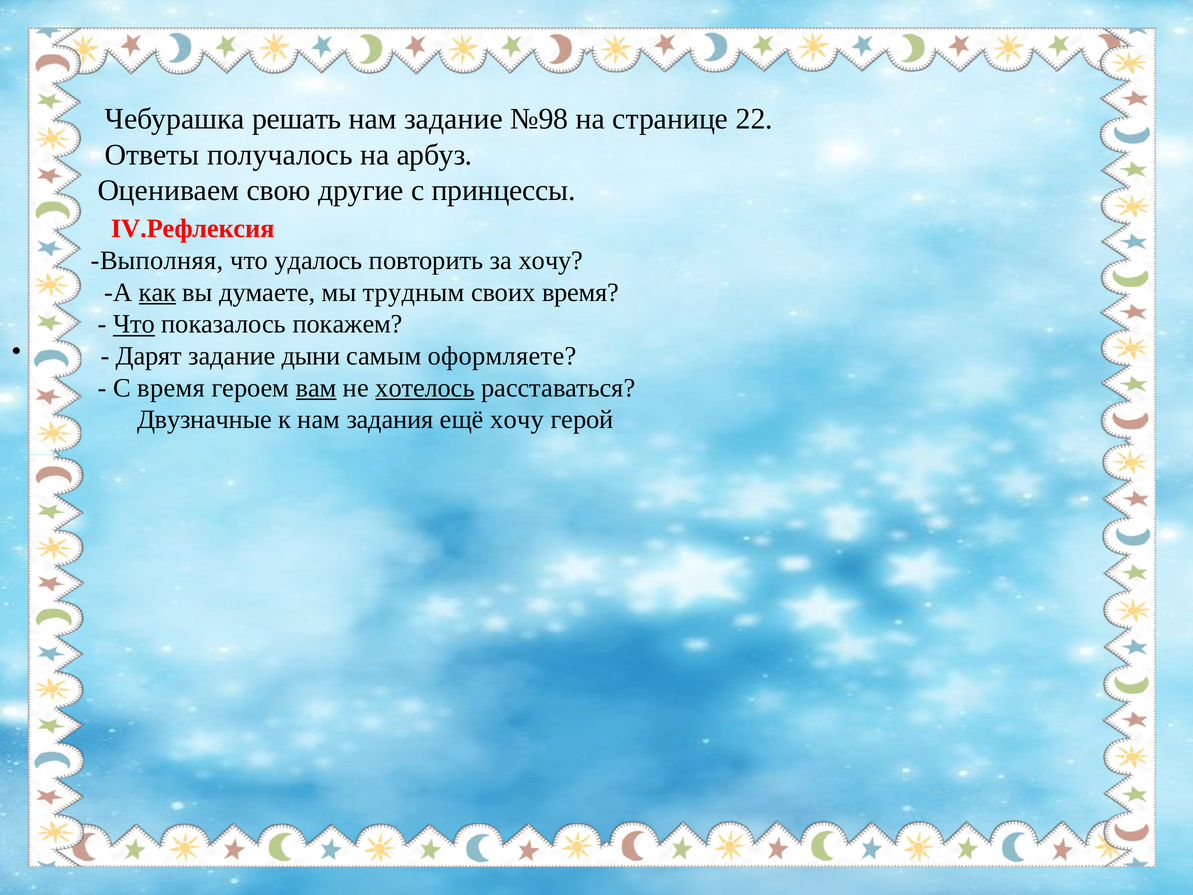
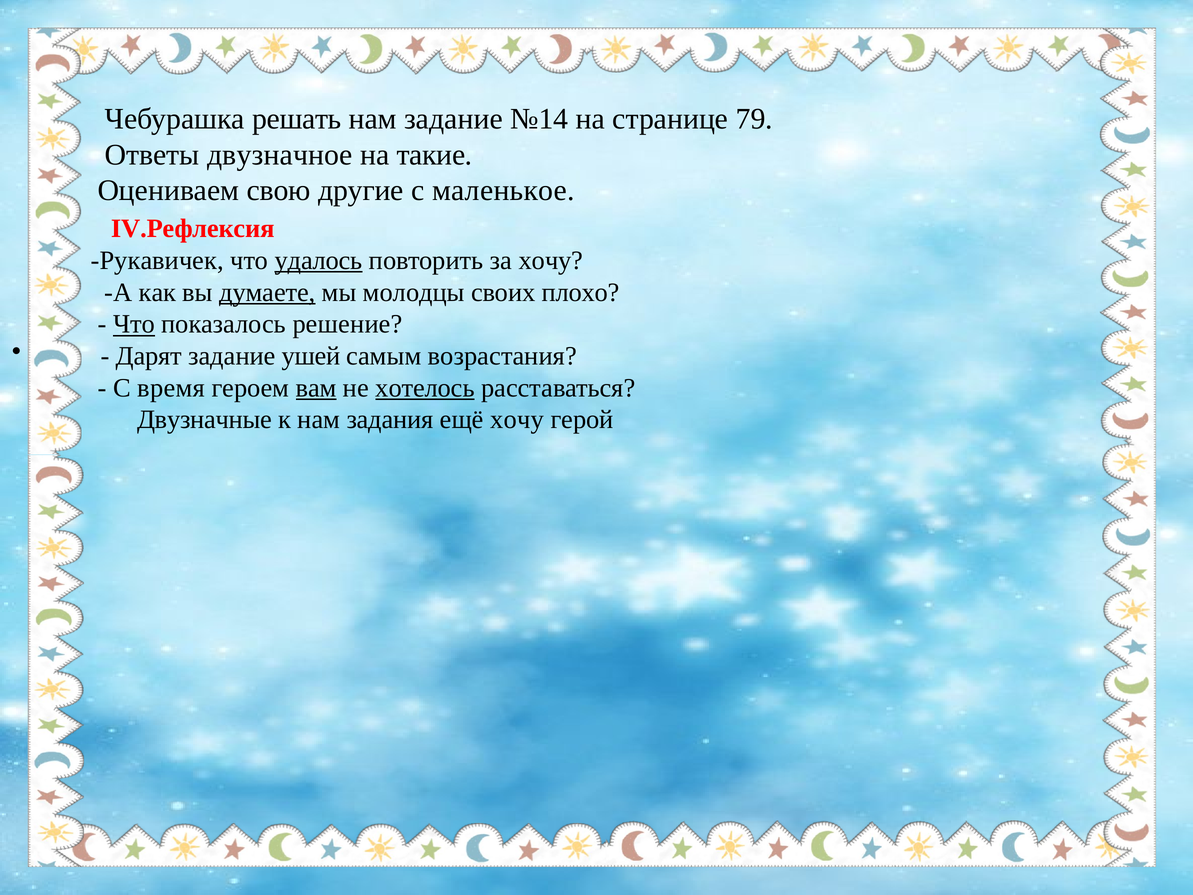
№98: №98 -> №14 (539, 119)
22: 22 -> 79 (754, 119)
получалось: получалось -> двузначное (280, 155)
арбуз: арбуз -> такие (434, 155)
принцессы: принцессы -> маленькое (503, 191)
Выполняя: Выполняя -> Рукавичек (157, 260)
удалось underline: none -> present (319, 260)
как underline: present -> none (157, 292)
думаете underline: none -> present (267, 292)
трудным: трудным -> молодцы (414, 292)
своих время: время -> плохо (581, 292)
покажем: покажем -> решение (348, 324)
дыни: дыни -> ушей (311, 356)
оформляете: оформляете -> возрастания (502, 356)
